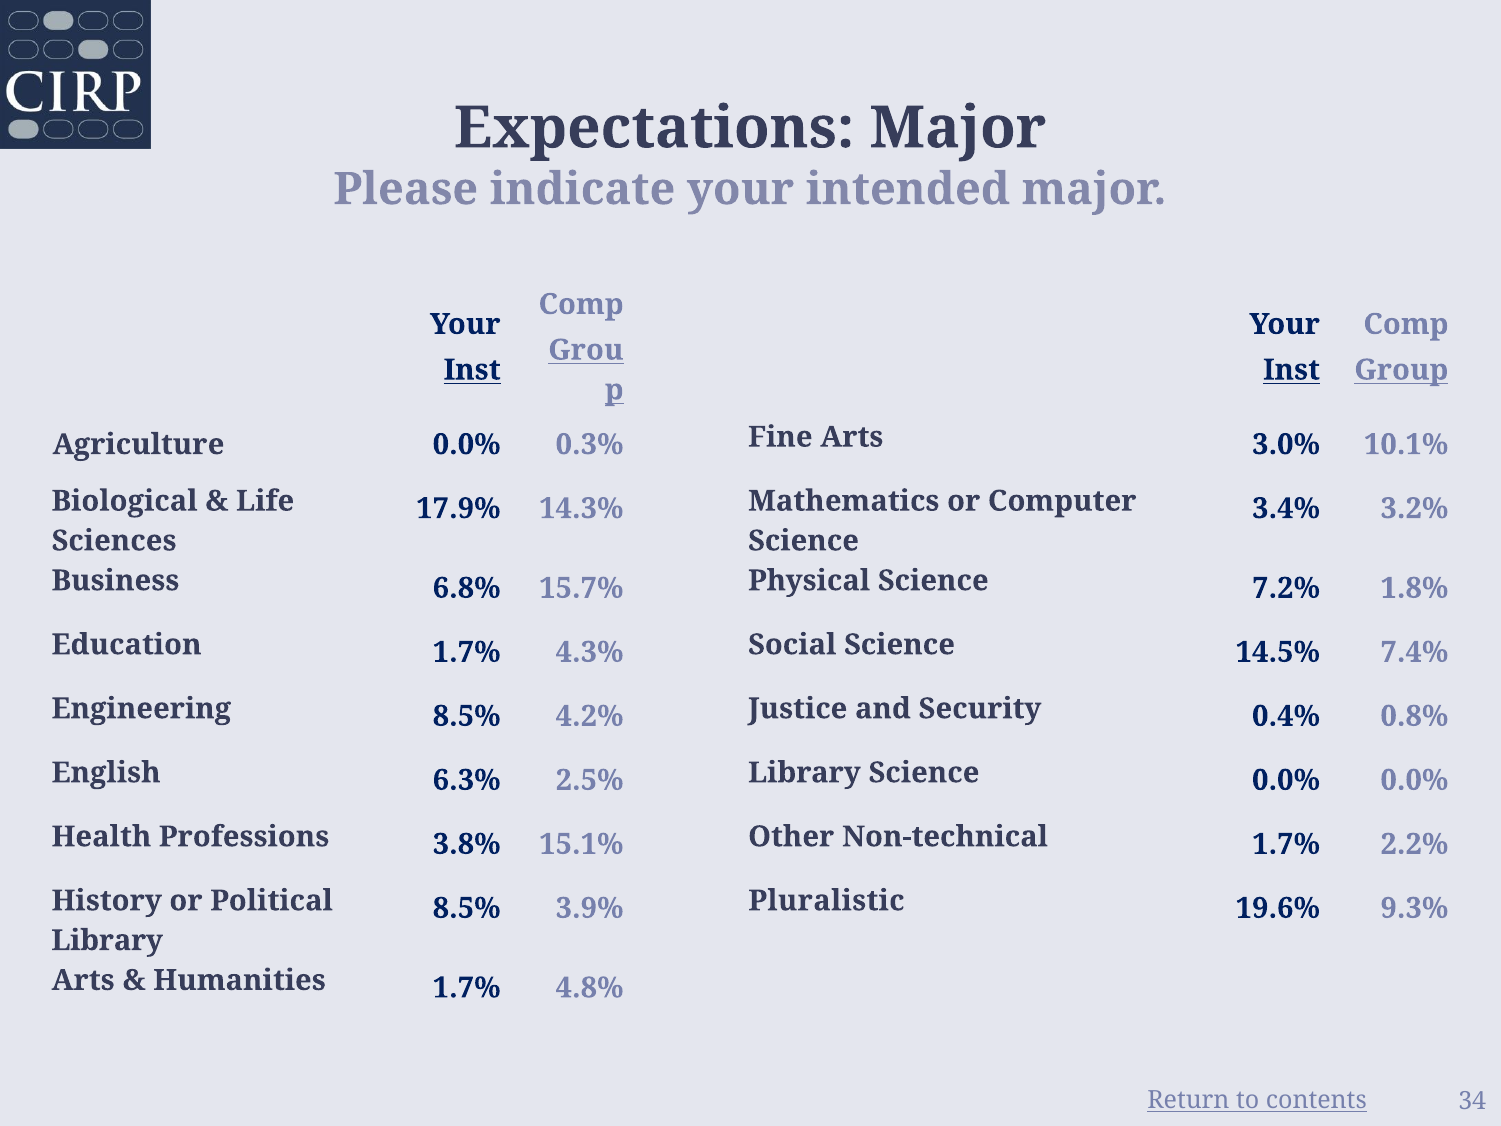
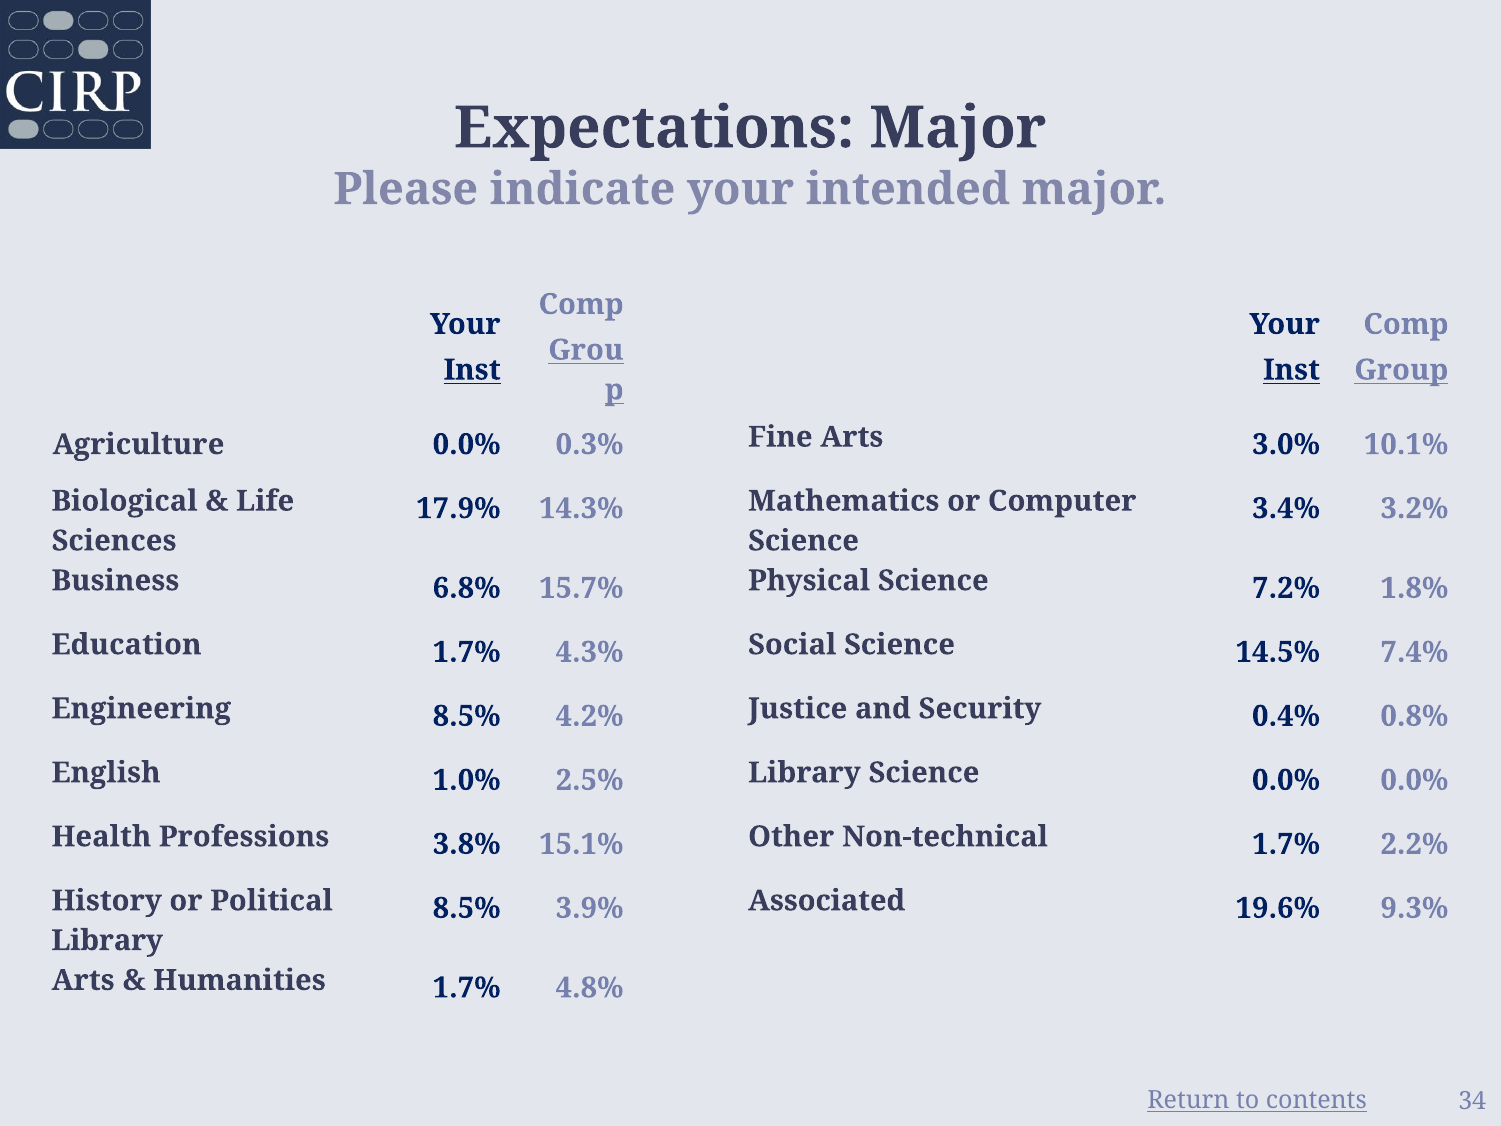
6.3%: 6.3% -> 1.0% (467, 780)
Pluralistic: Pluralistic -> Associated (827, 901)
